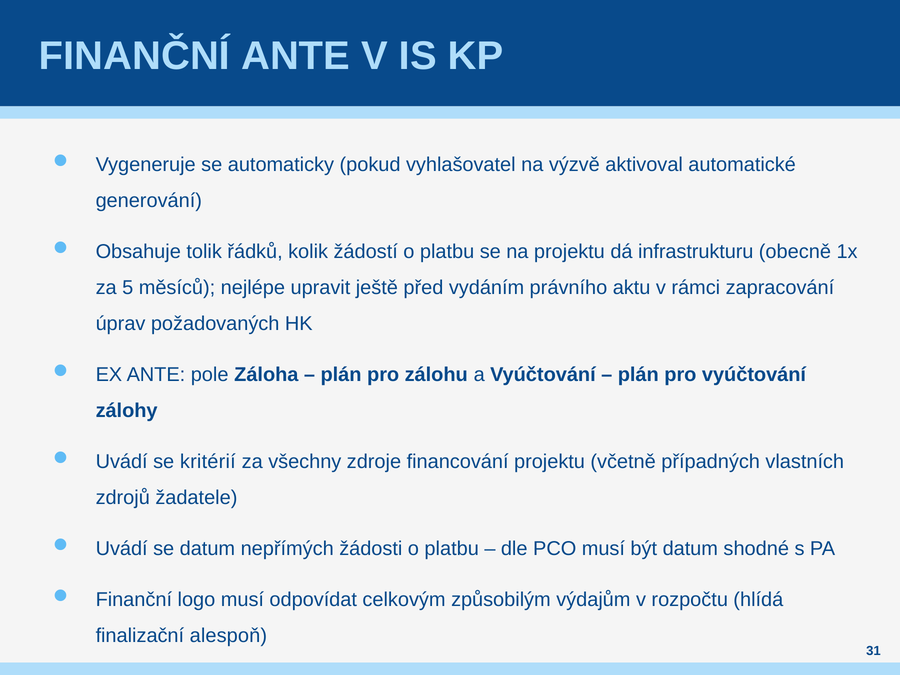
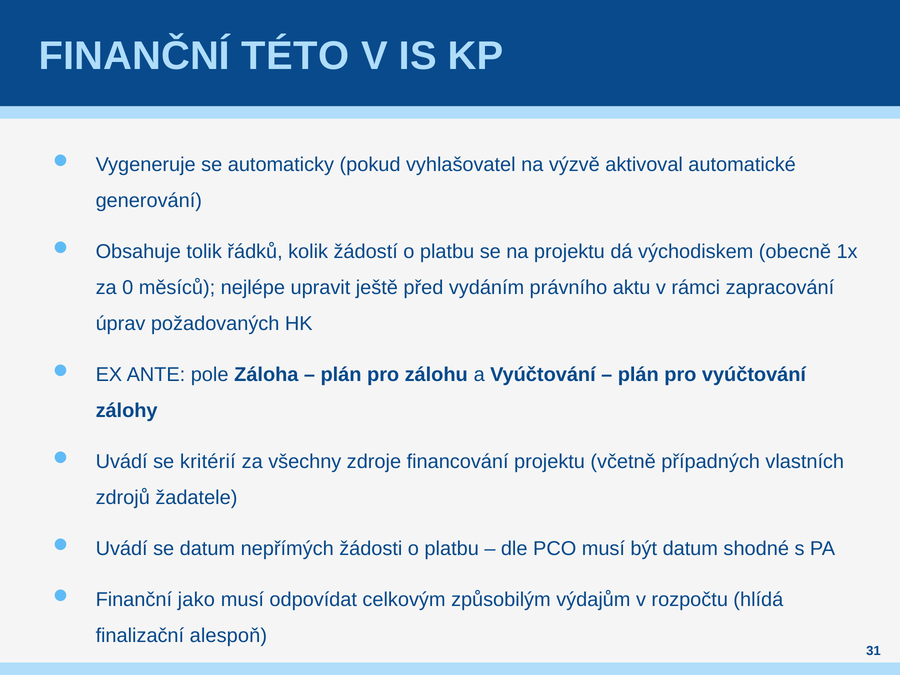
FINANČNÍ ANTE: ANTE -> TÉTO (295, 56)
infrastrukturu: infrastrukturu -> východiskem (696, 251)
5: 5 -> 0 (128, 287)
logo: logo -> jako (196, 600)
